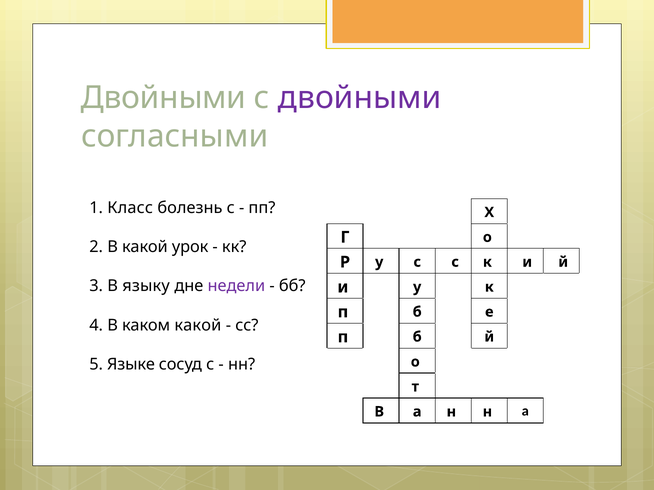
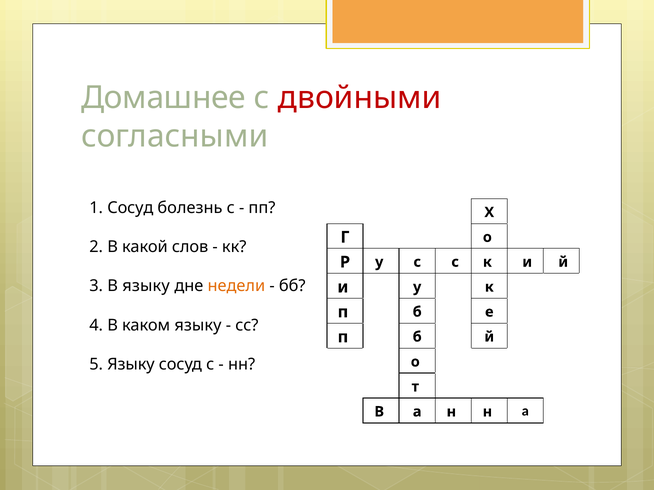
Двойными: Двойными -> Домашнее (164, 98)
двойными colour: purple -> red (360, 98)
1 Класс: Класс -> Сосуд (130, 208)
урок: урок -> слов (190, 247)
недели colour: purple -> orange (236, 286)
каком какой: какой -> языку (198, 326)
5 Языке: Языке -> Языку (131, 365)
